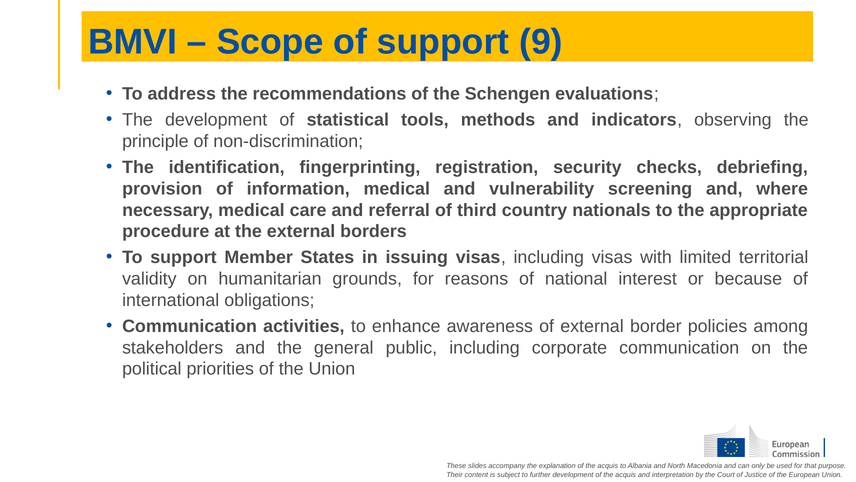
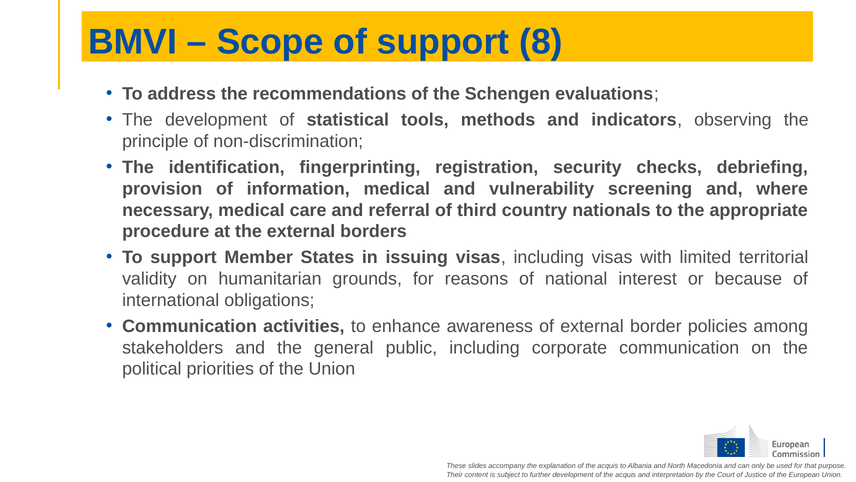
9: 9 -> 8 (541, 42)
